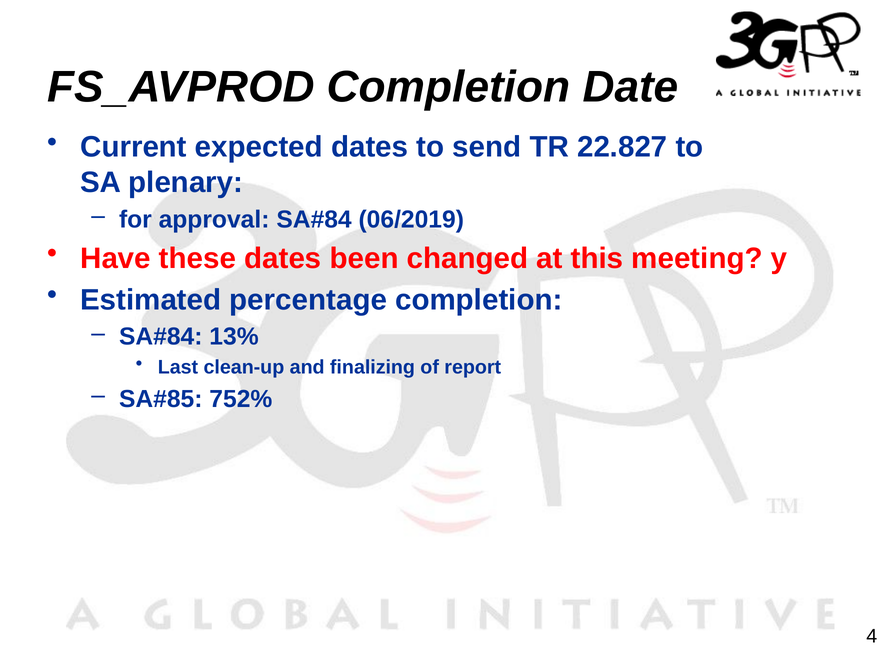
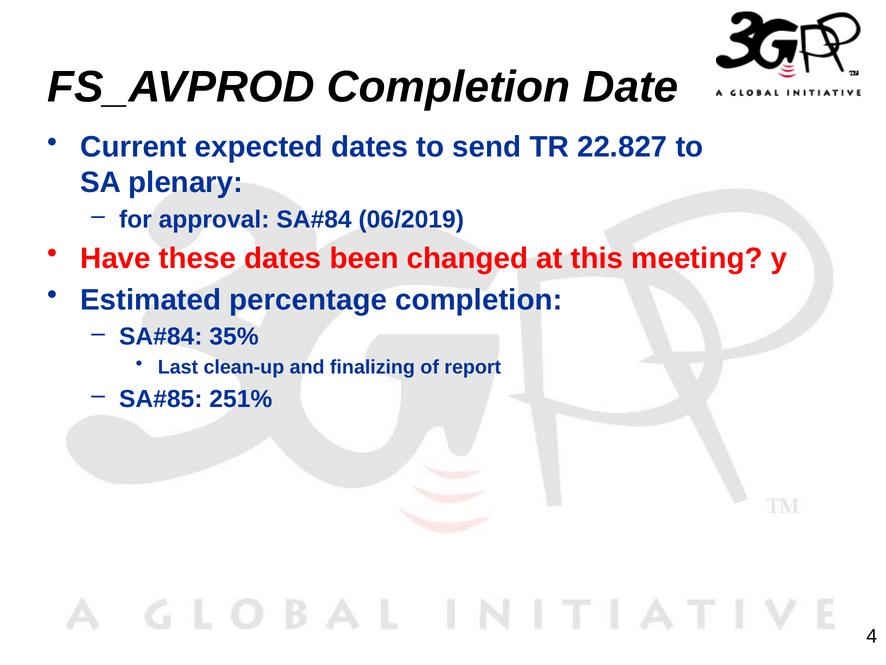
13%: 13% -> 35% (234, 337)
752%: 752% -> 251% (241, 399)
